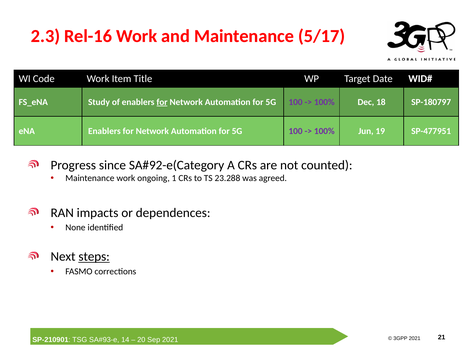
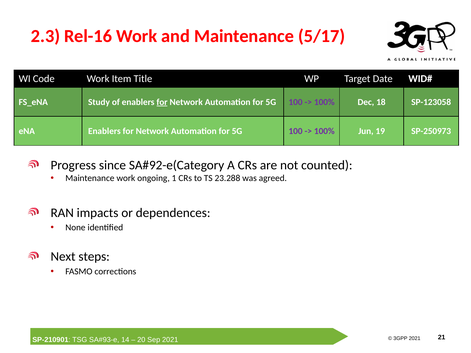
SP-180797: SP-180797 -> SP-123058 (431, 102)
SP-477951: SP-477951 -> SP-250973 (431, 131)
steps underline: present -> none (94, 257)
